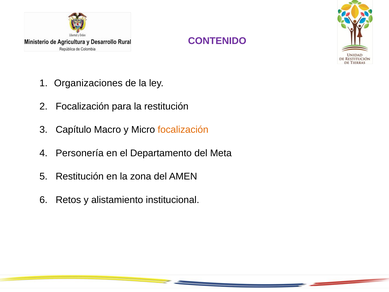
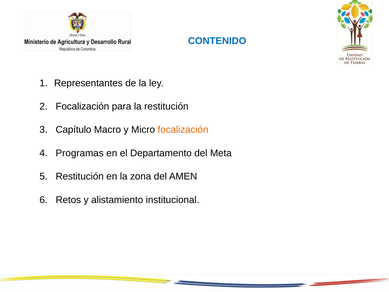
CONTENIDO colour: purple -> blue (217, 41)
Organizaciones: Organizaciones -> Representantes (88, 83)
Personería: Personería -> Programas (80, 153)
